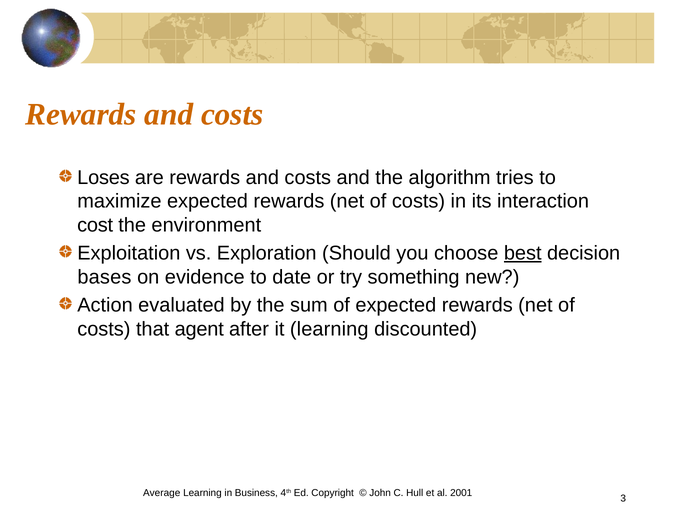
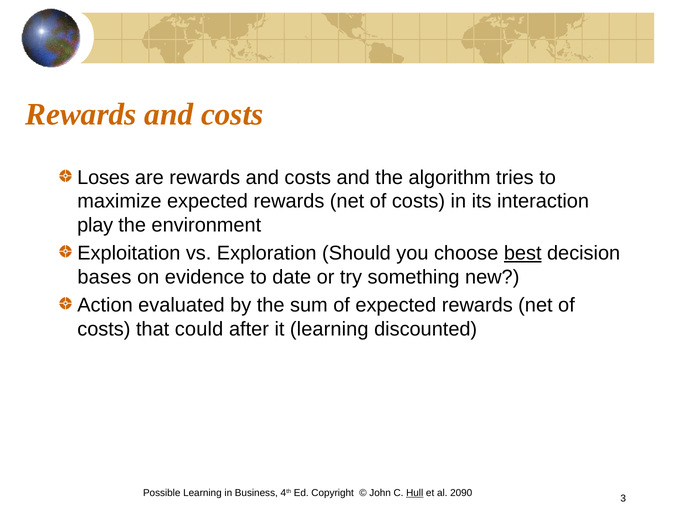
cost: cost -> play (95, 225)
agent: agent -> could (199, 329)
Average: Average -> Possible (162, 493)
Hull underline: none -> present (415, 493)
2001: 2001 -> 2090 (461, 493)
